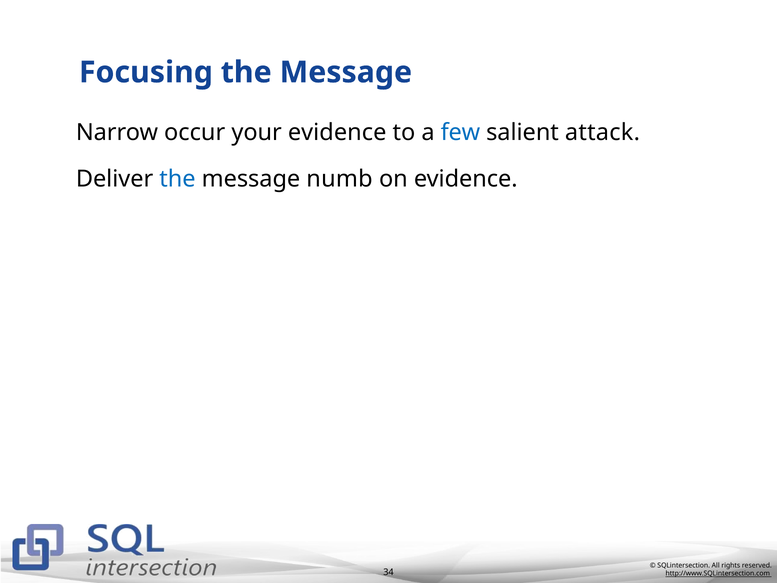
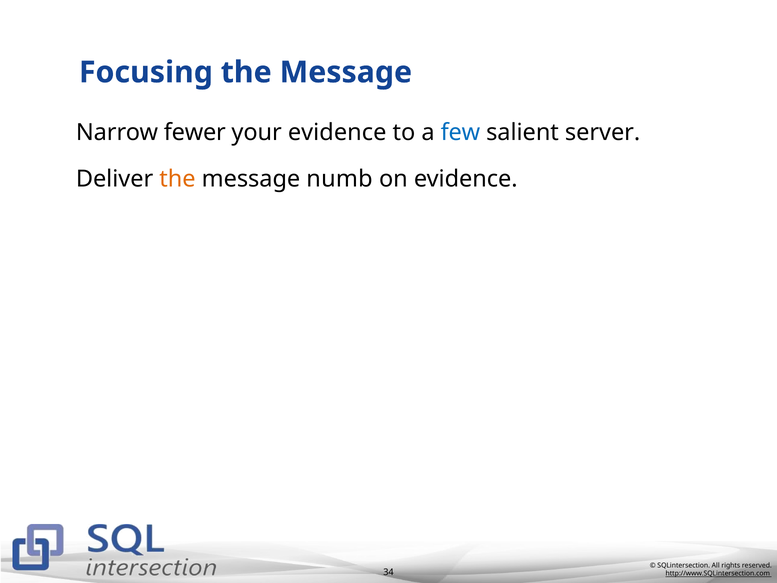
occur: occur -> fewer (195, 133)
attack: attack -> server (603, 133)
the colour: blue -> orange (177, 179)
